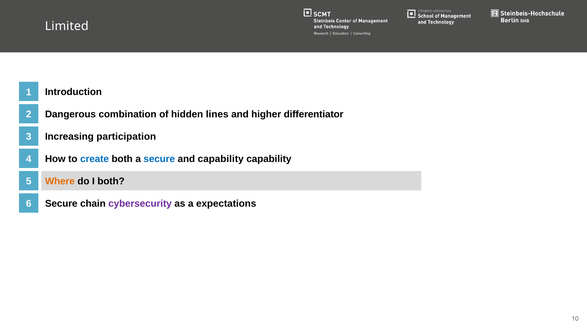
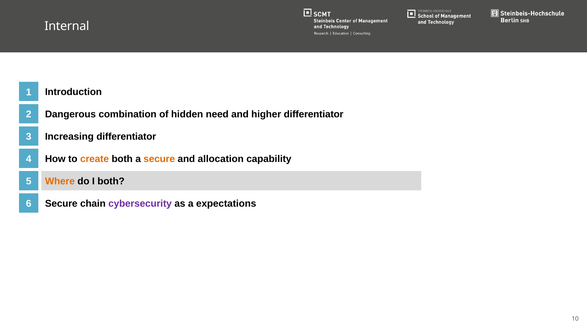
Limited: Limited -> Internal (67, 26)
lines: lines -> need (217, 114)
Increasing participation: participation -> differentiator (126, 137)
create colour: blue -> orange (95, 159)
secure colour: blue -> orange (159, 159)
and capability: capability -> allocation (221, 159)
